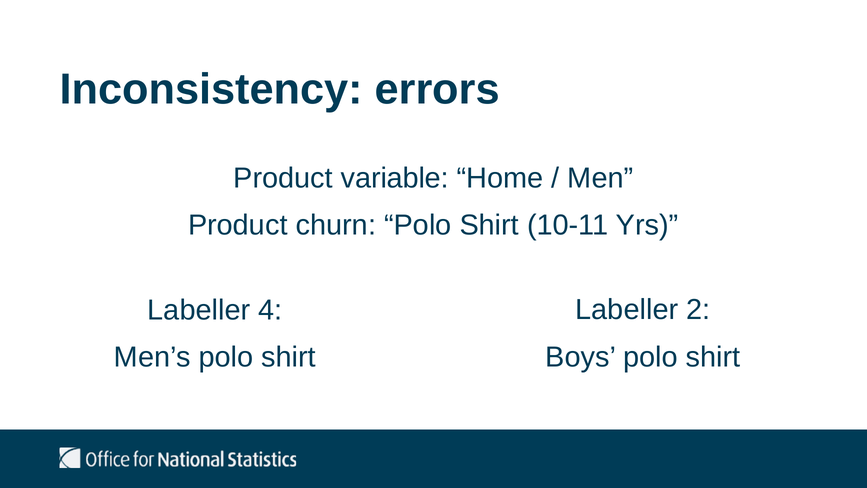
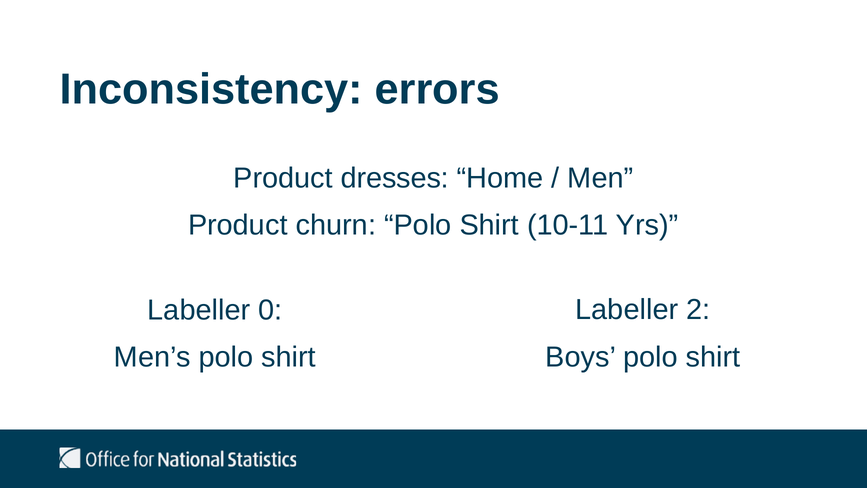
variable: variable -> dresses (395, 178)
4: 4 -> 0 (270, 310)
